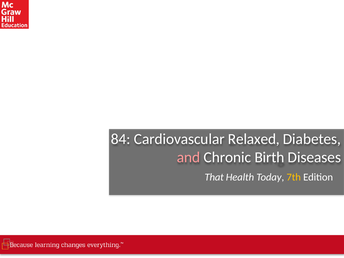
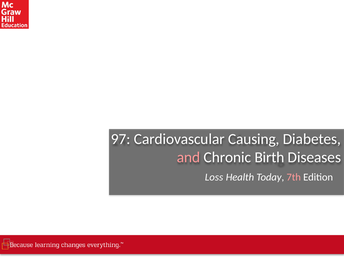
84: 84 -> 97 (121, 139)
Relaxed: Relaxed -> Causing (254, 139)
That: That -> Loss (214, 177)
7th colour: yellow -> pink (294, 177)
